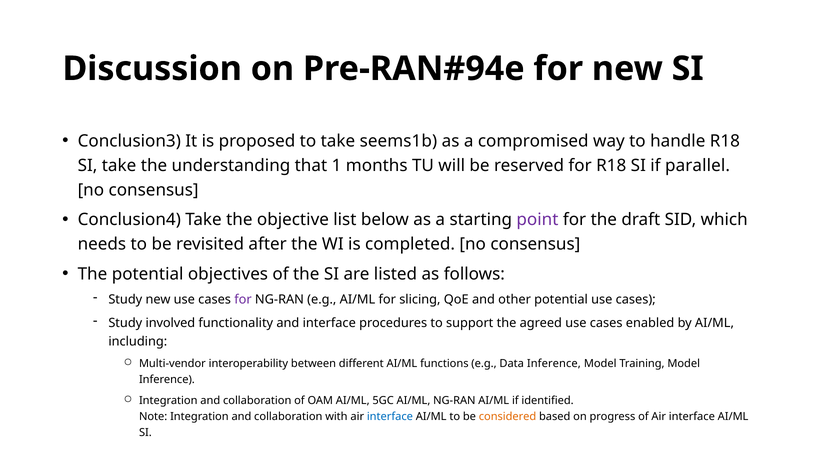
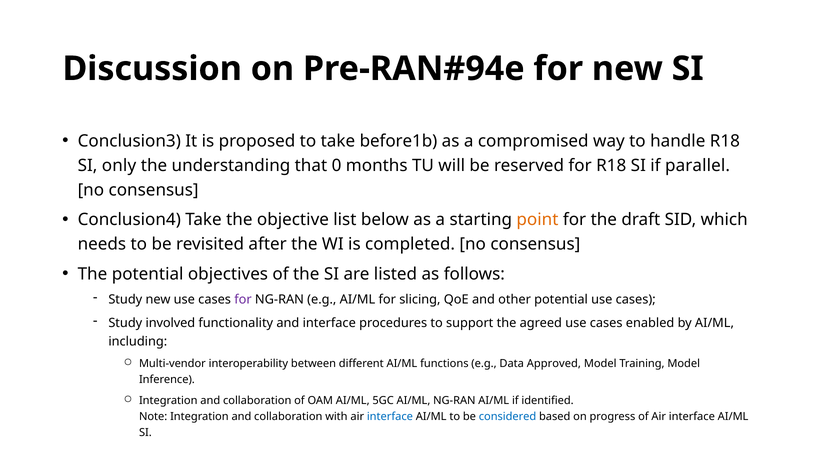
seems1b: seems1b -> before1b (398, 141)
SI take: take -> only (119, 166)
1: 1 -> 0 (337, 166)
point colour: purple -> orange (537, 220)
Data Inference: Inference -> Approved (554, 364)
considered colour: orange -> blue (508, 417)
